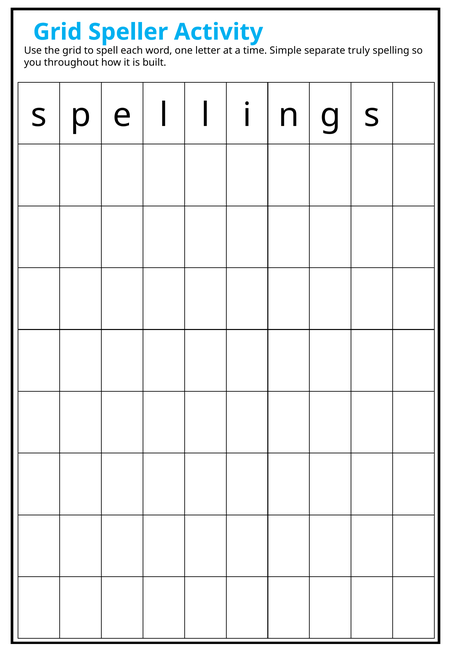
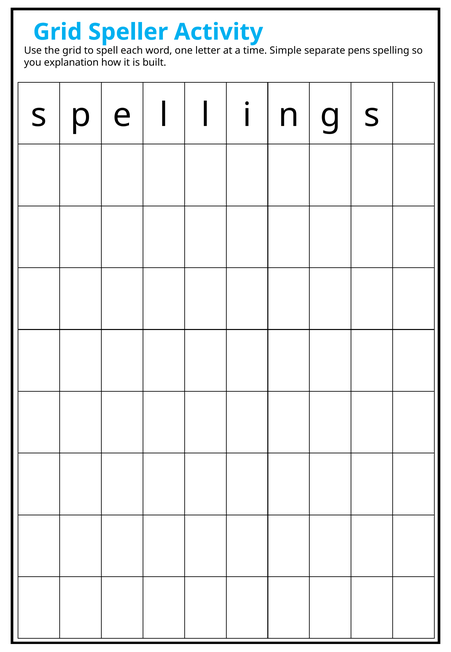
truly: truly -> pens (359, 50)
throughout: throughout -> explanation (71, 62)
